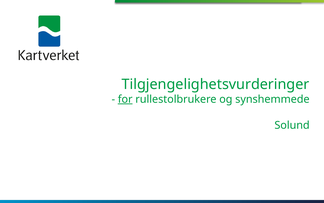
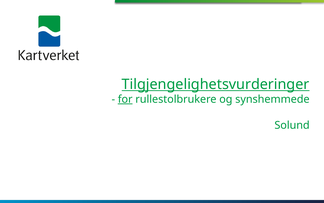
Tilgjengelighetsvurderinger underline: none -> present (216, 84)
